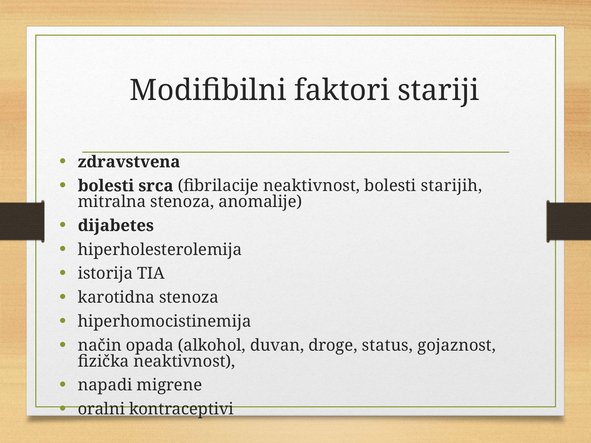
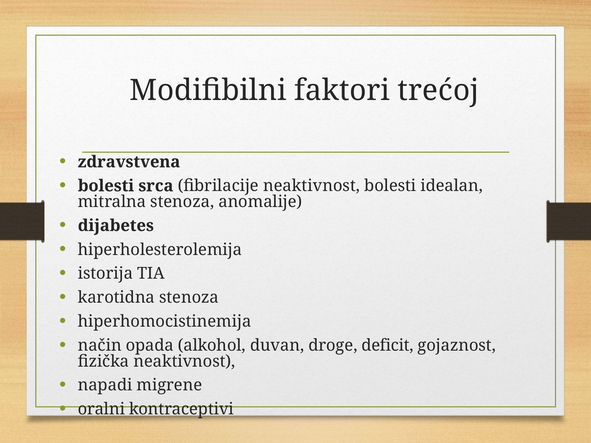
stariji: stariji -> trećoj (438, 91)
starijih: starijih -> idealan (452, 186)
status: status -> deficit (388, 346)
